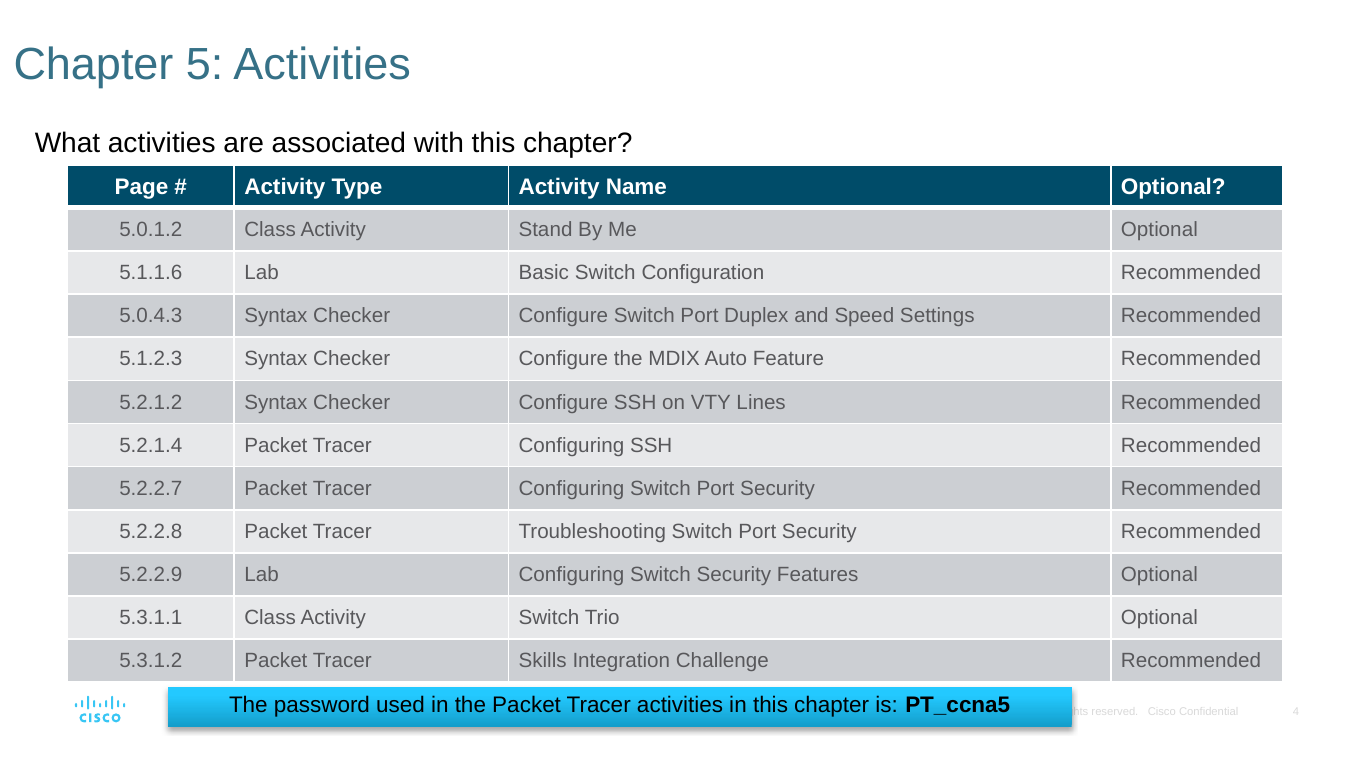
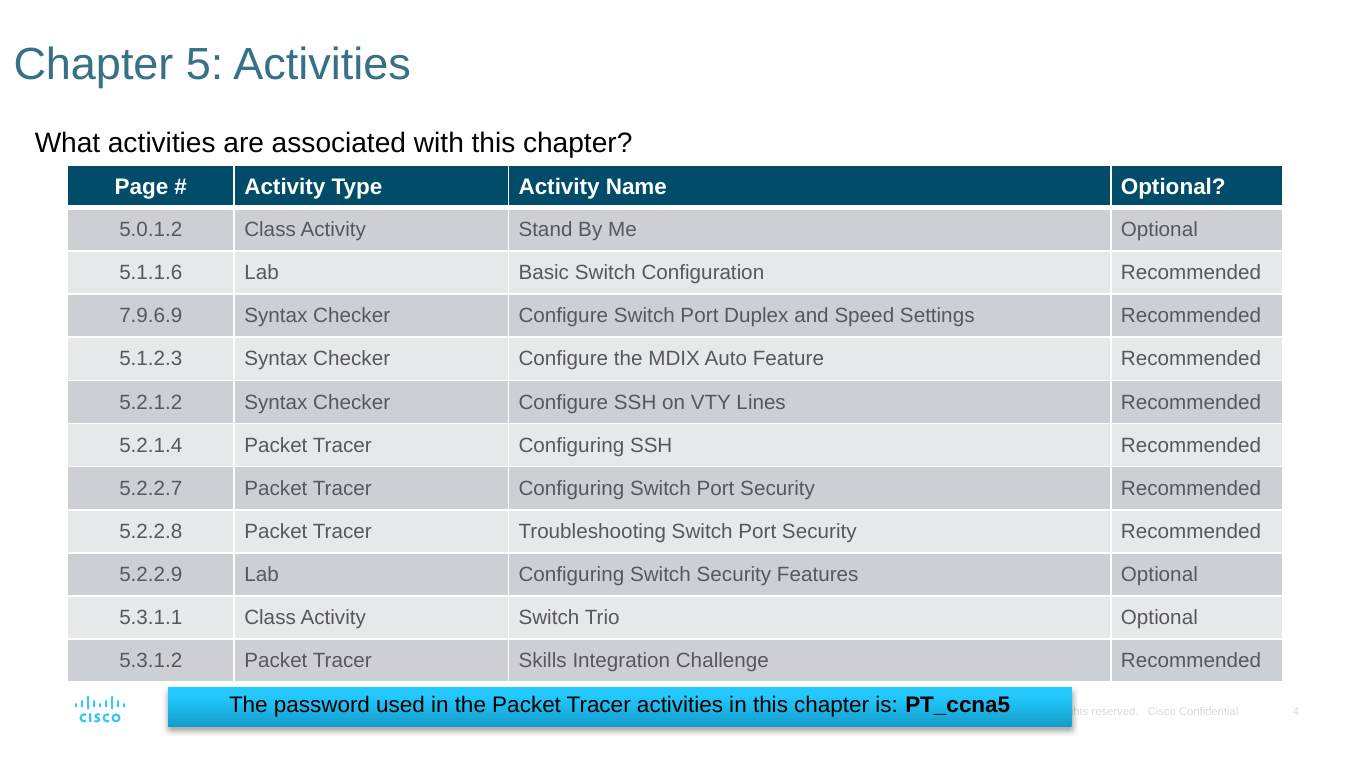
5.0.4.3: 5.0.4.3 -> 7.9.6.9 (151, 316)
